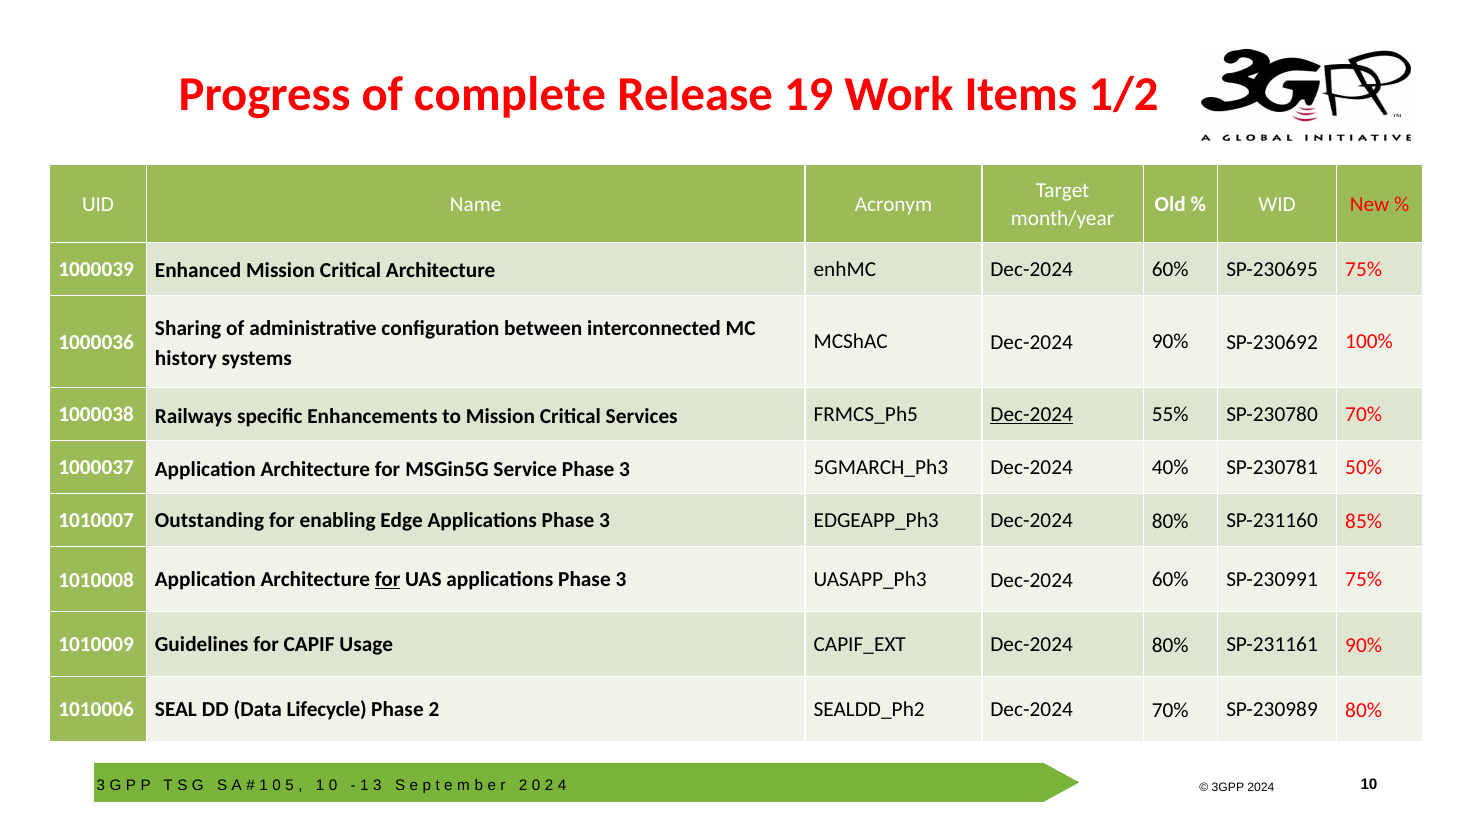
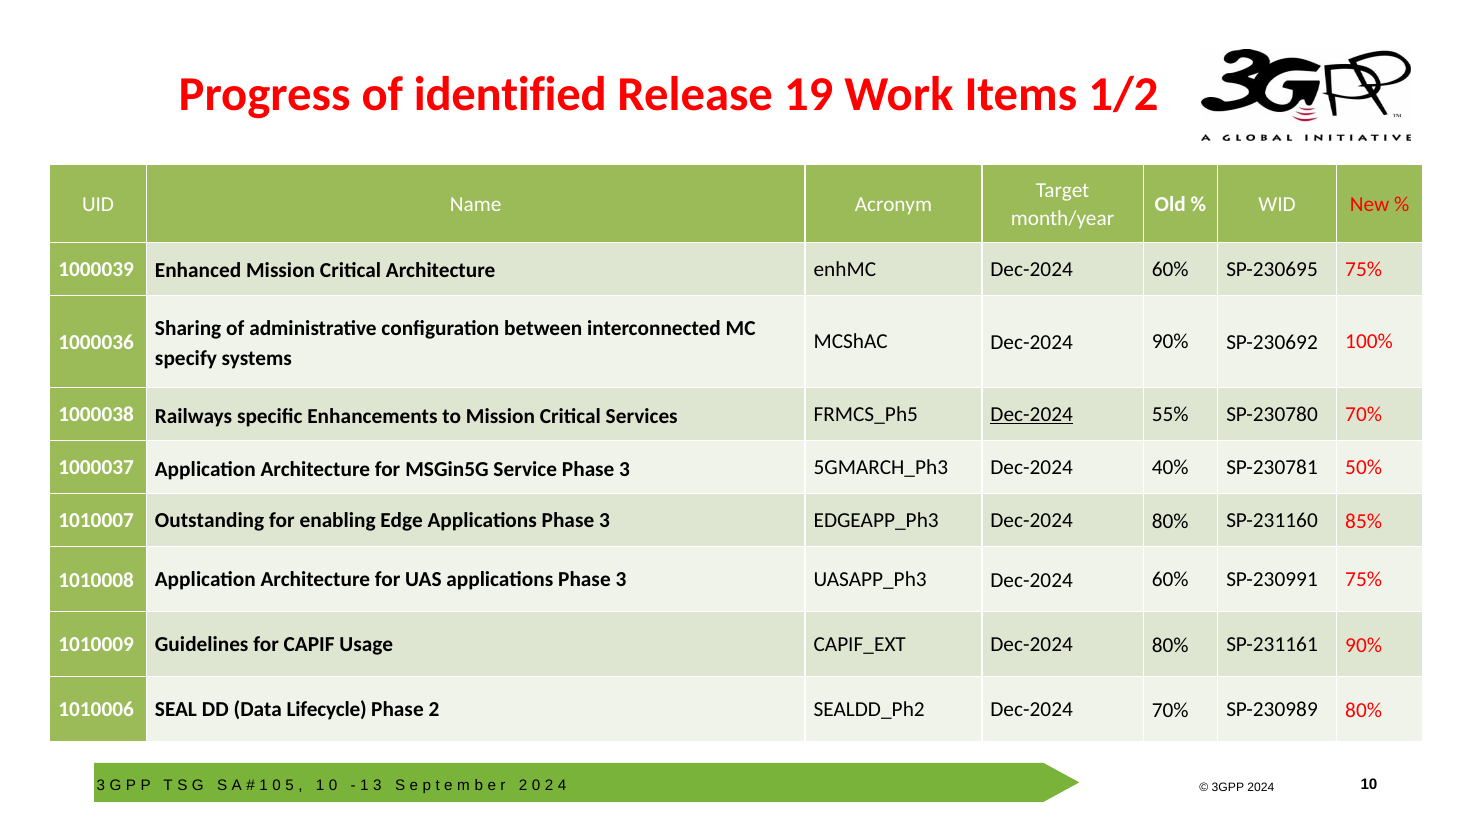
complete: complete -> identified (510, 94)
history: history -> specify (186, 359)
for underline: present -> none (388, 580)
